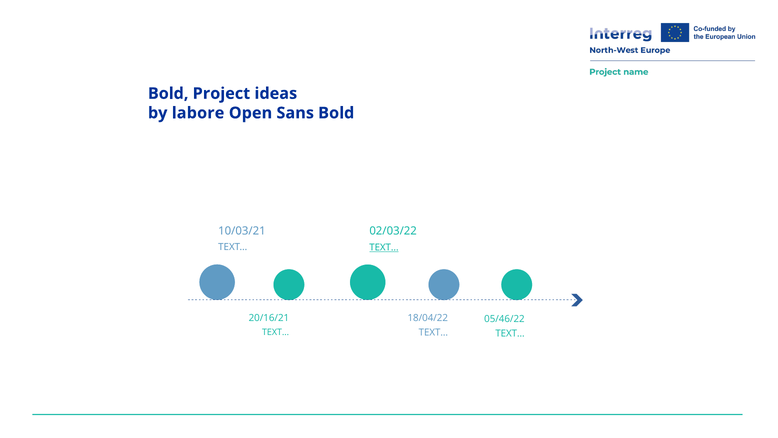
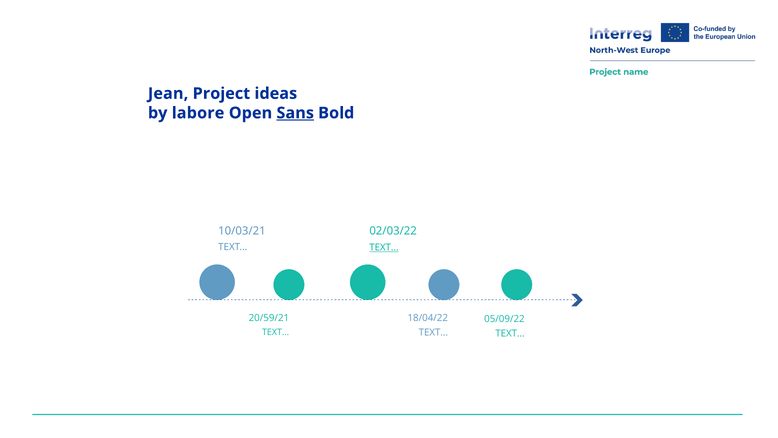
Bold: Bold -> Jean (168, 93)
Sans underline: none -> present (295, 113)
20/16/21: 20/16/21 -> 20/59/21 (269, 318)
05/46/22: 05/46/22 -> 05/09/22 (504, 319)
